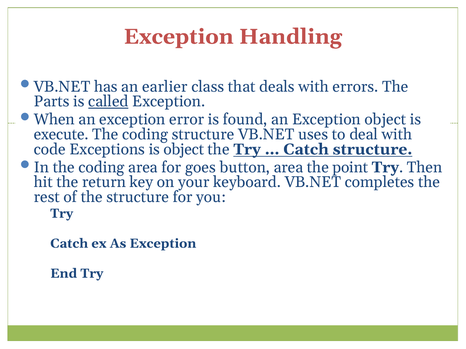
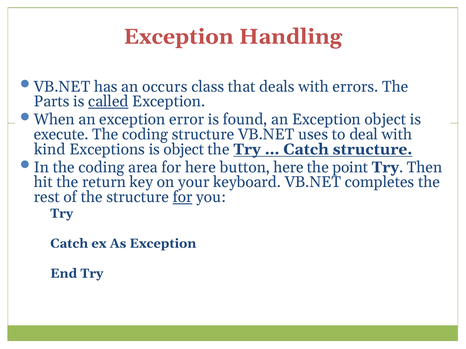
earlier: earlier -> occurs (165, 87)
code: code -> kind (50, 150)
for goes: goes -> here (201, 168)
button area: area -> here (289, 168)
for underline: none -> present (183, 197)
